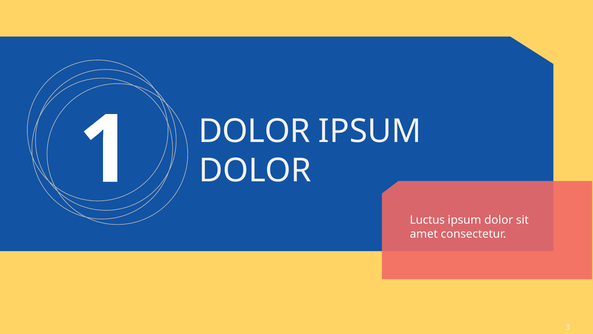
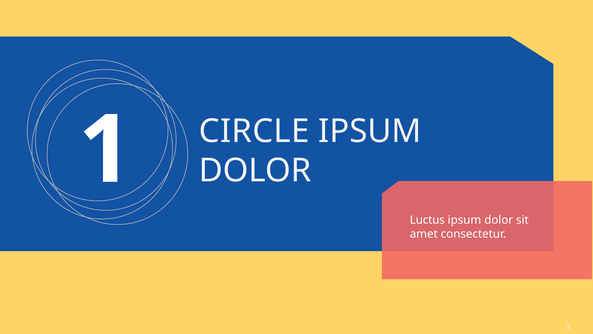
1 DOLOR: DOLOR -> CIRCLE (254, 131)
